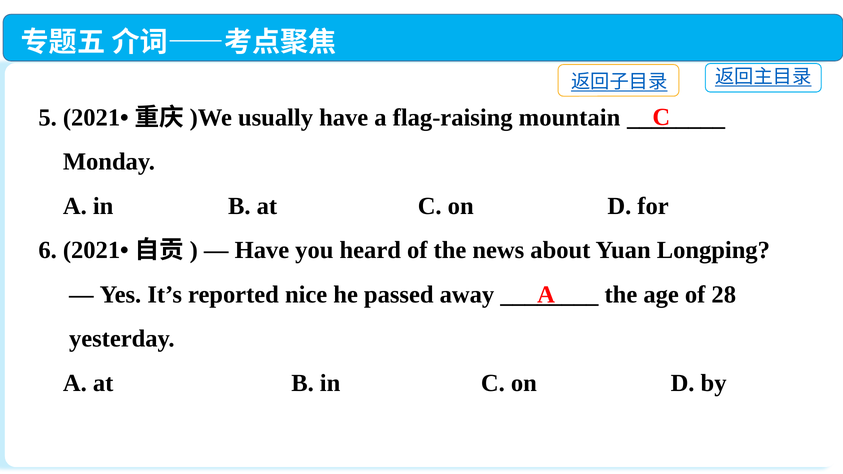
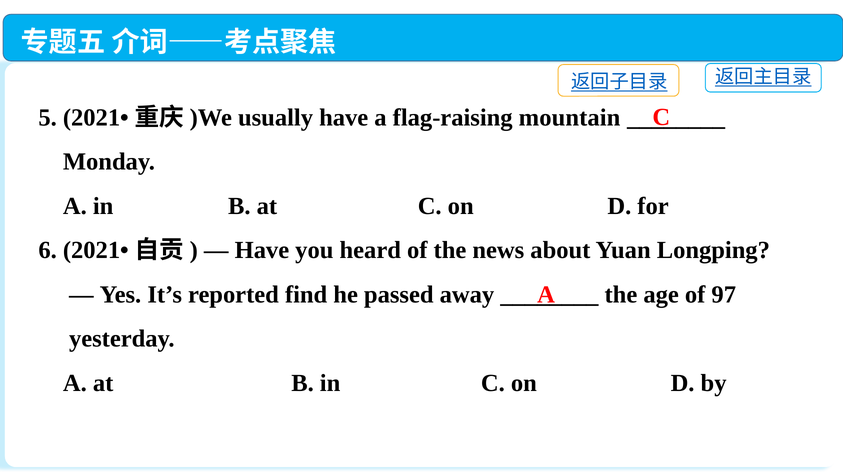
nice: nice -> find (306, 295)
28: 28 -> 97 (724, 295)
